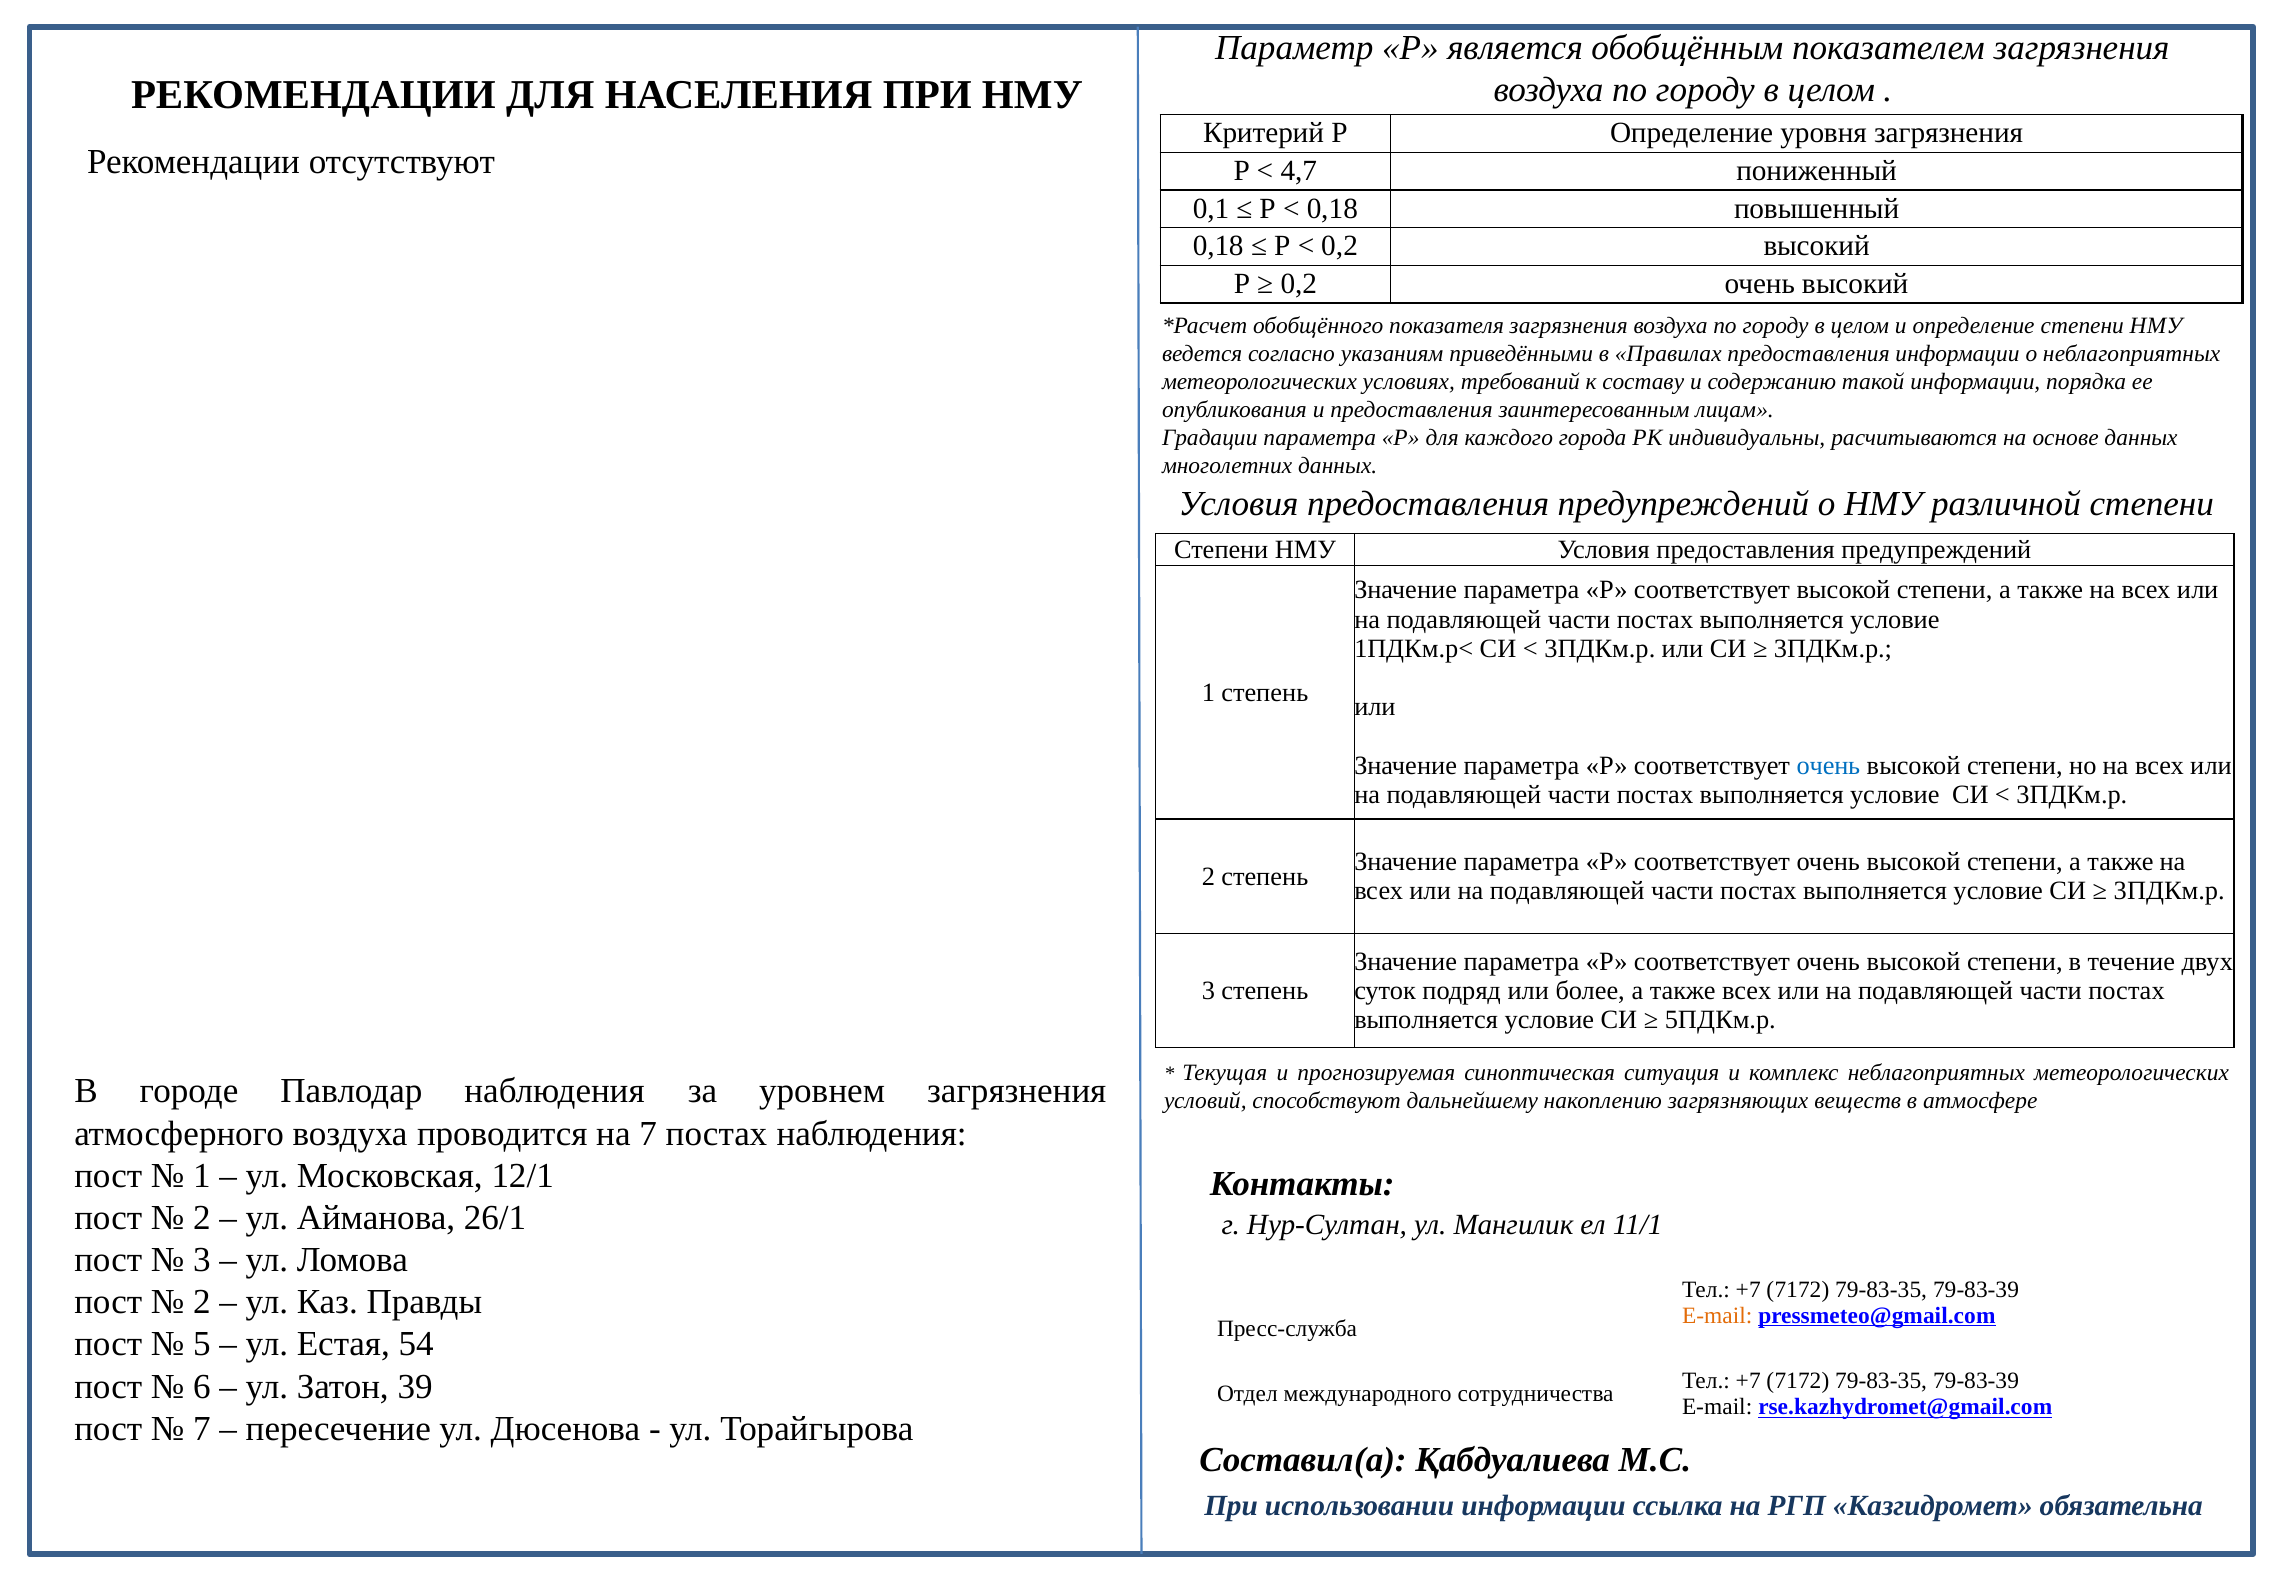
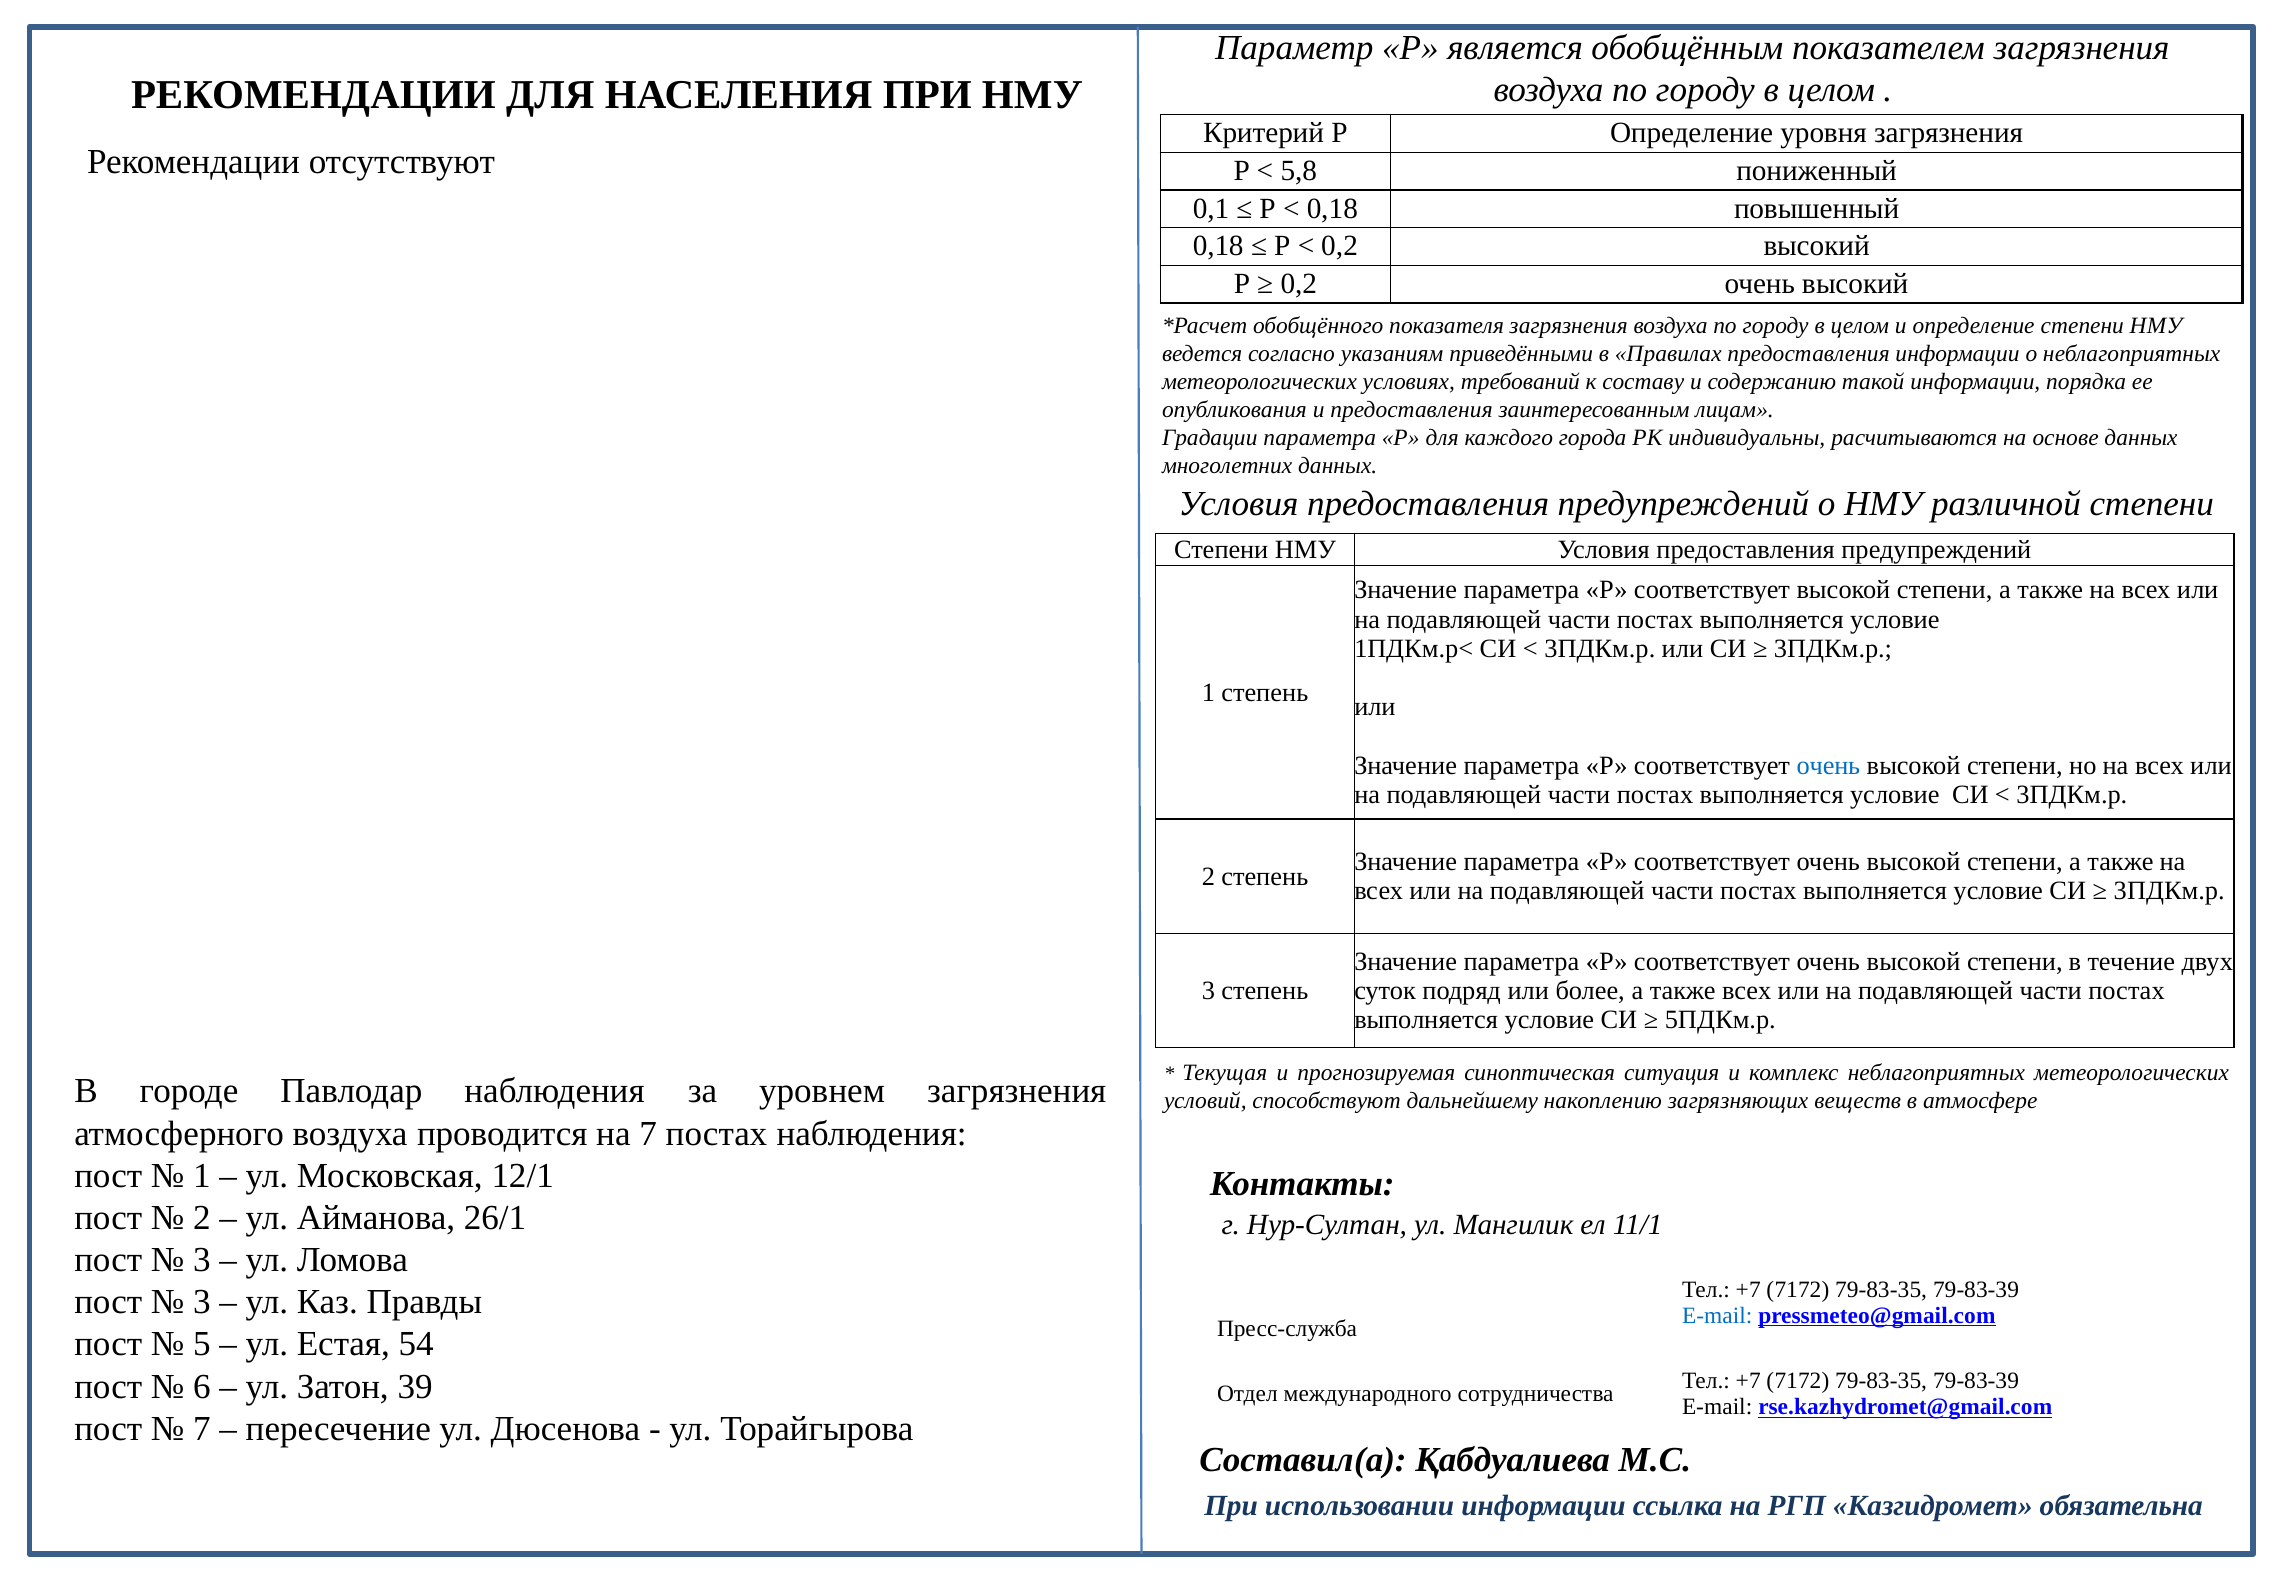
4,7: 4,7 -> 5,8 (1299, 171)
2: 2 -> 3 (202, 1302)
E-mail colour: orange -> blue (1717, 1315)
